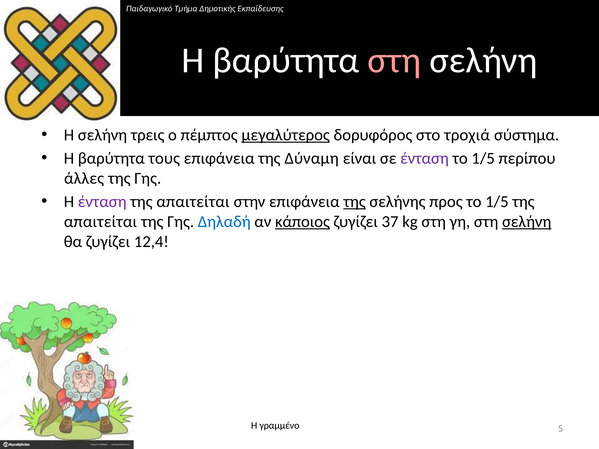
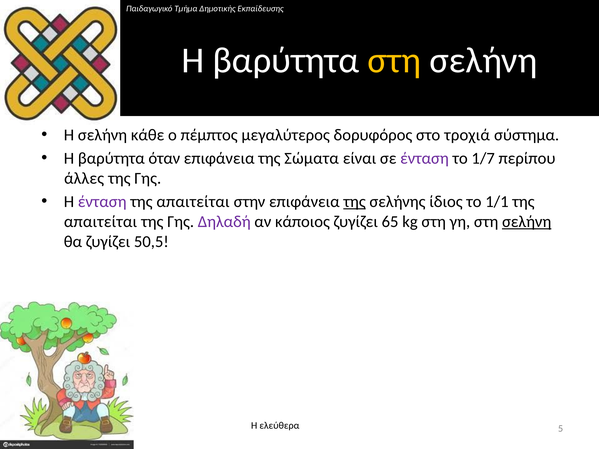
στη colour: pink -> yellow (394, 61)
τρεις: τρεις -> κάθε (148, 135)
μεγαλύτερος underline: present -> none (286, 135)
τους: τους -> όταν (164, 158)
Δύναμη: Δύναμη -> Σώματα (312, 158)
1/5: 1/5 -> 1/7 (483, 158)
προς: προς -> ίδιος (446, 202)
1/5: 1/5 -> 1/1 (497, 202)
Δηλαδή colour: blue -> purple (224, 222)
κάποιος underline: present -> none (302, 222)
37: 37 -> 65 (390, 222)
12,4: 12,4 -> 50,5 (151, 242)
γραμμένο: γραμμένο -> ελεύθερα (279, 426)
